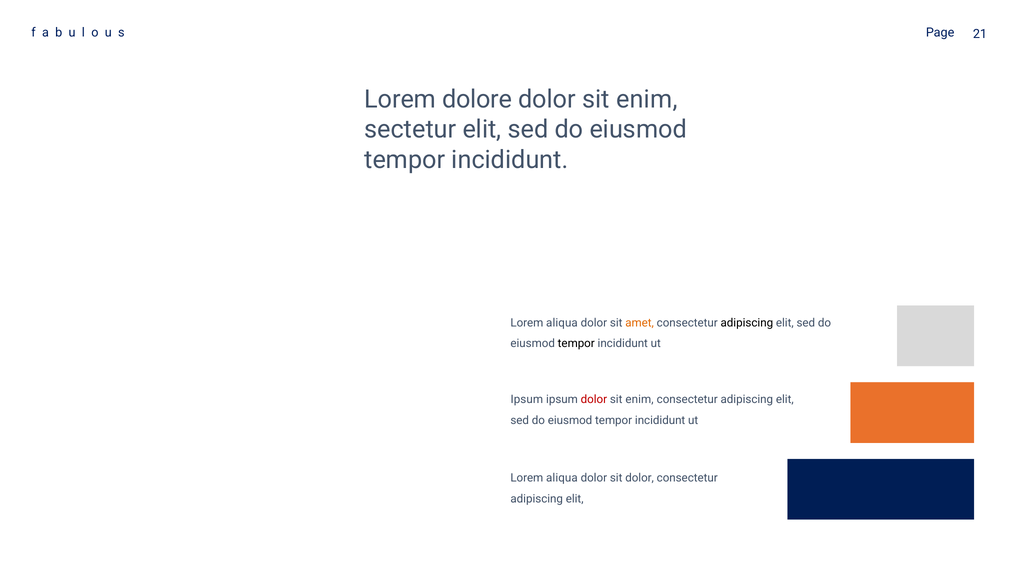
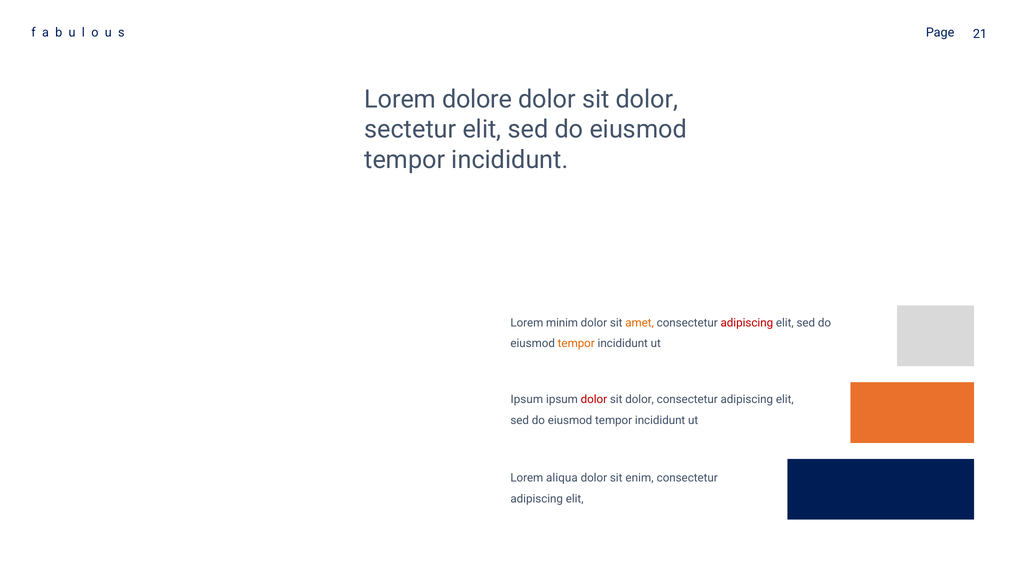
enim: enim -> dolor (647, 99)
aliqua: aliqua -> minim (562, 323)
adipiscing colour: black -> red (747, 323)
tempor colour: black -> orange (576, 343)
enim: enim -> dolor (640, 399)
sit dolor: dolor -> enim (640, 478)
